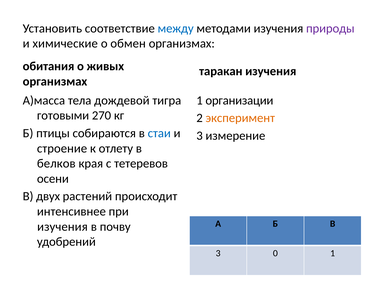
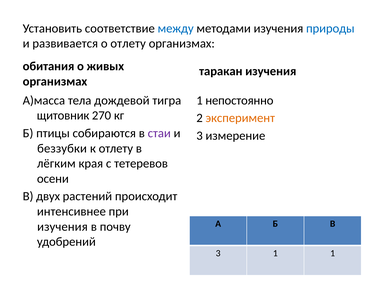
природы colour: purple -> blue (330, 28)
химические: химические -> развивается (65, 44)
о обмен: обмен -> отлету (128, 44)
организации: организации -> непостоянно (239, 101)
готовыми: готовыми -> щитовник (63, 116)
стаи colour: blue -> purple (159, 133)
строение: строение -> беззубки (62, 149)
белков: белков -> лёгким (56, 164)
3 0: 0 -> 1 (275, 254)
